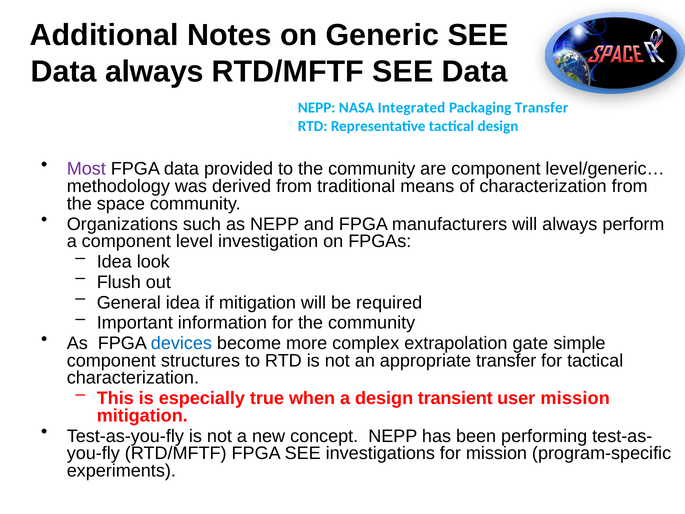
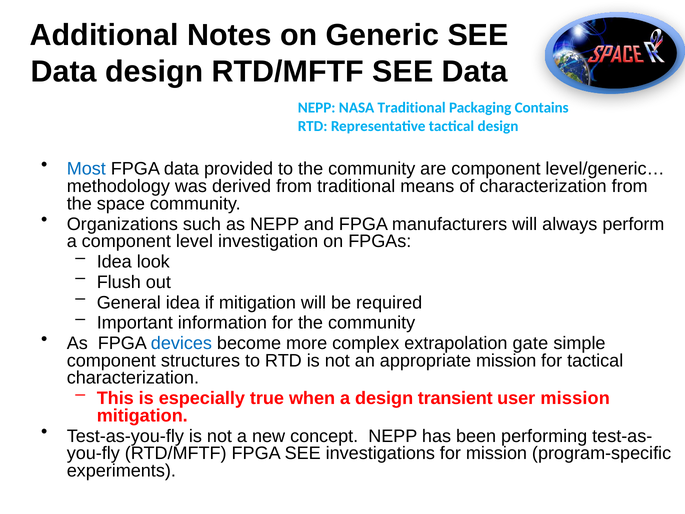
Data always: always -> design (154, 72)
NASA Integrated: Integrated -> Traditional (412, 108)
Packaging Transfer: Transfer -> Contains (542, 108)
Most colour: purple -> blue (86, 169)
appropriate transfer: transfer -> mission (506, 360)
